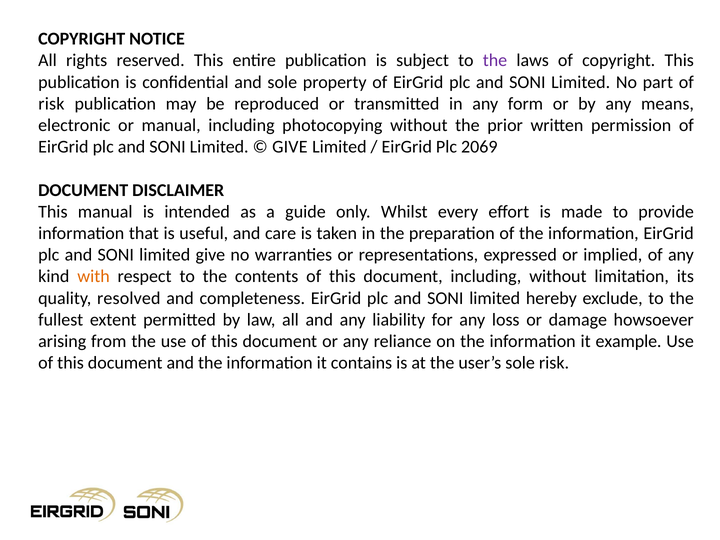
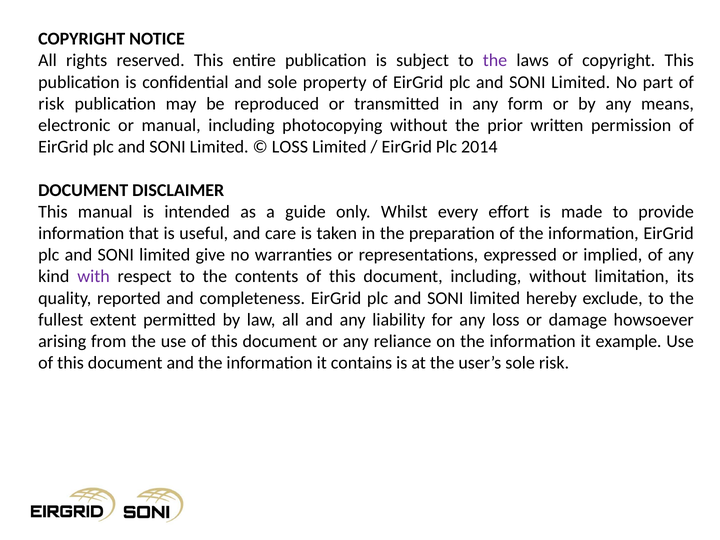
GIVE: GIVE -> LOSS (290, 147)
2069: 2069 -> 2014 (479, 147)
with colour: orange -> purple (94, 277)
resolved: resolved -> reported (129, 298)
